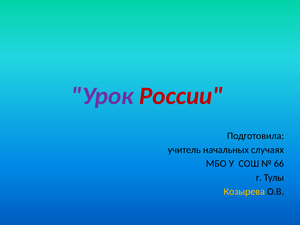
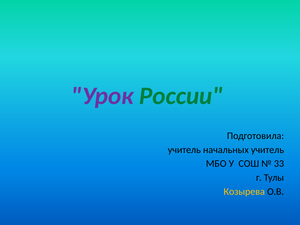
России colour: red -> green (181, 96)
начальных случаях: случаях -> учитель (267, 150)
66: 66 -> 33 (279, 164)
